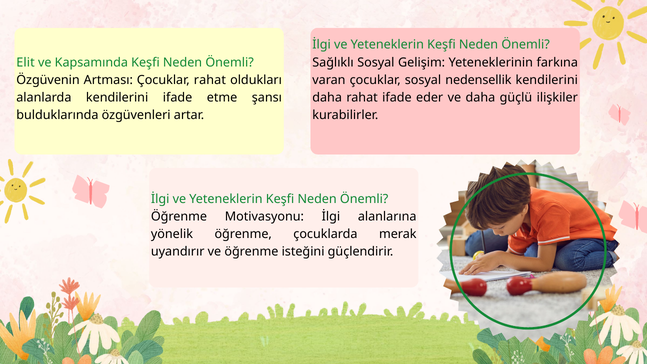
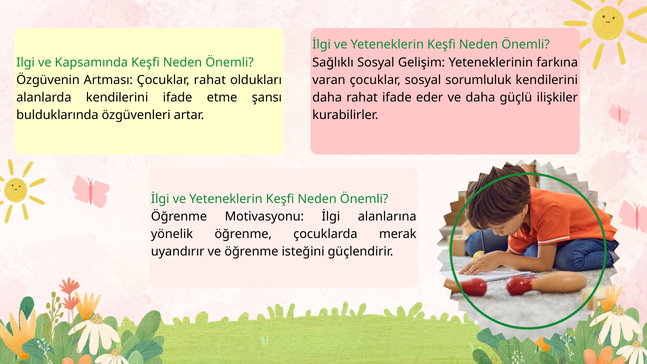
Elit: Elit -> Ilgi (26, 62)
nedensellik: nedensellik -> sorumluluk (478, 80)
